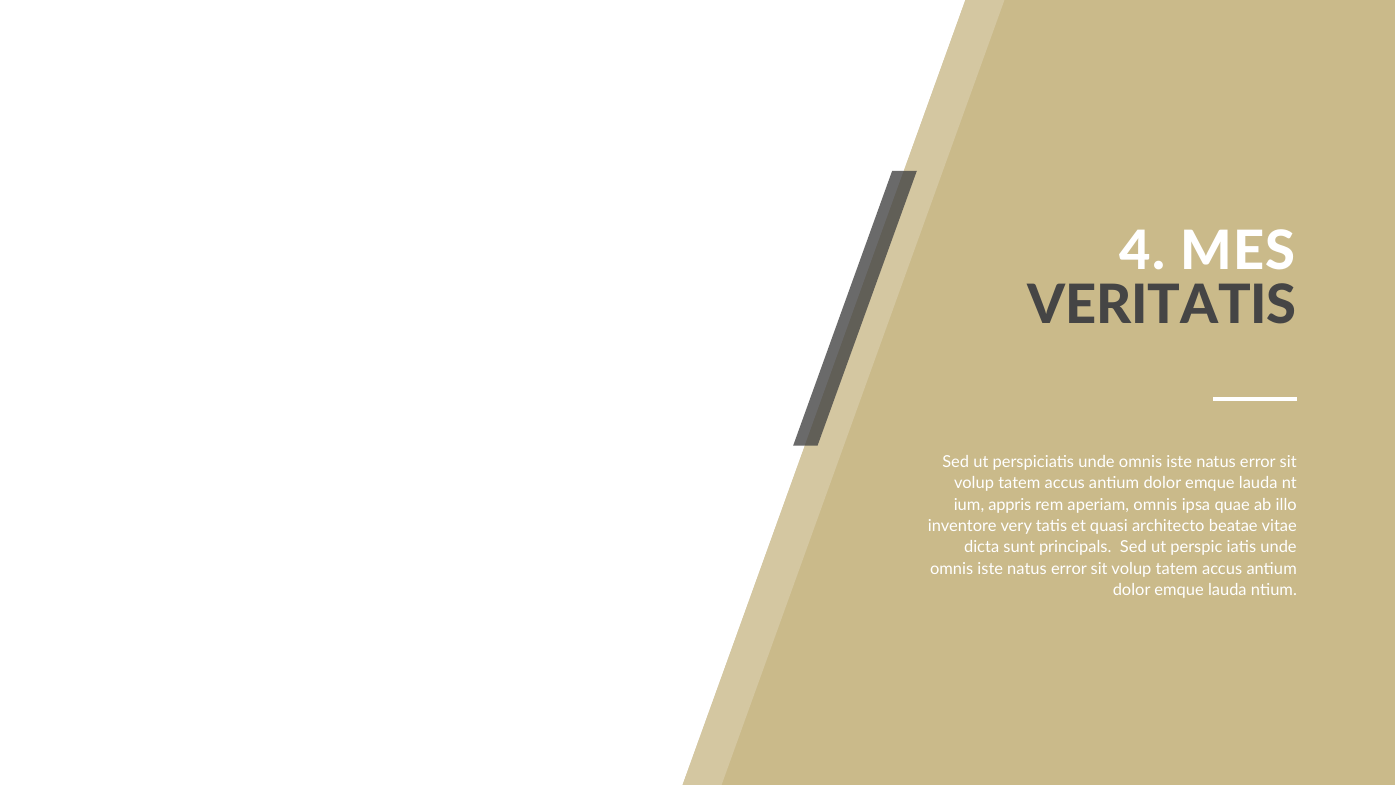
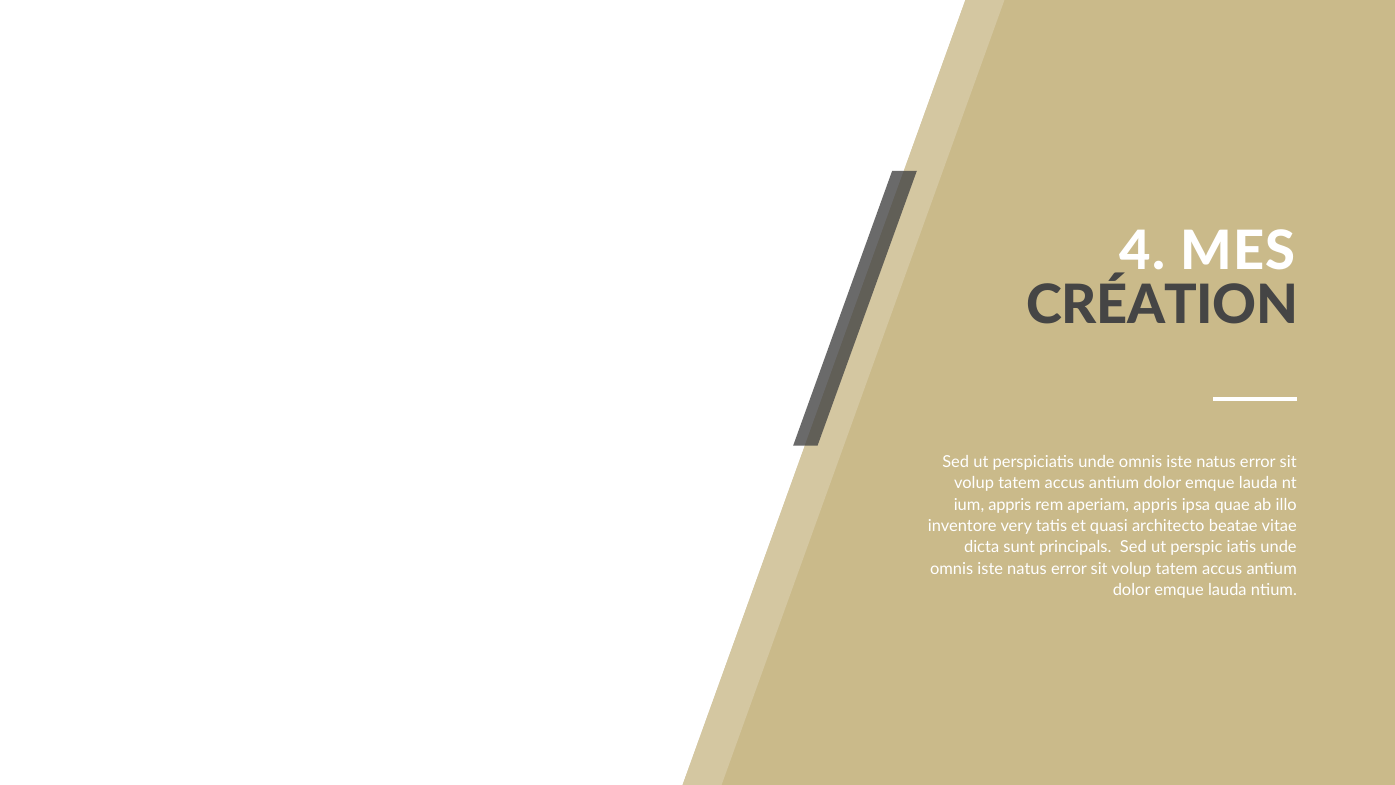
VERITATIS: VERITATIS -> CRÉATION (1162, 306)
aperiam omnis: omnis -> appris (1155, 505)
